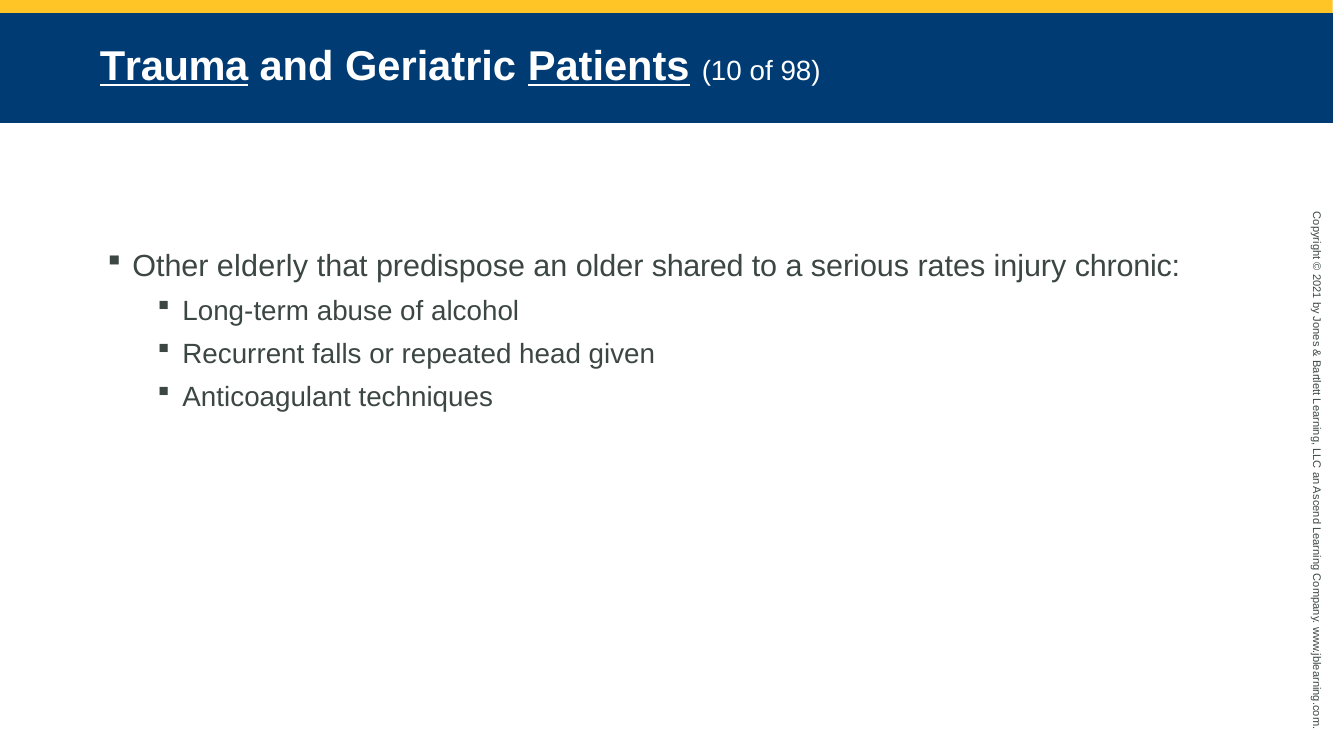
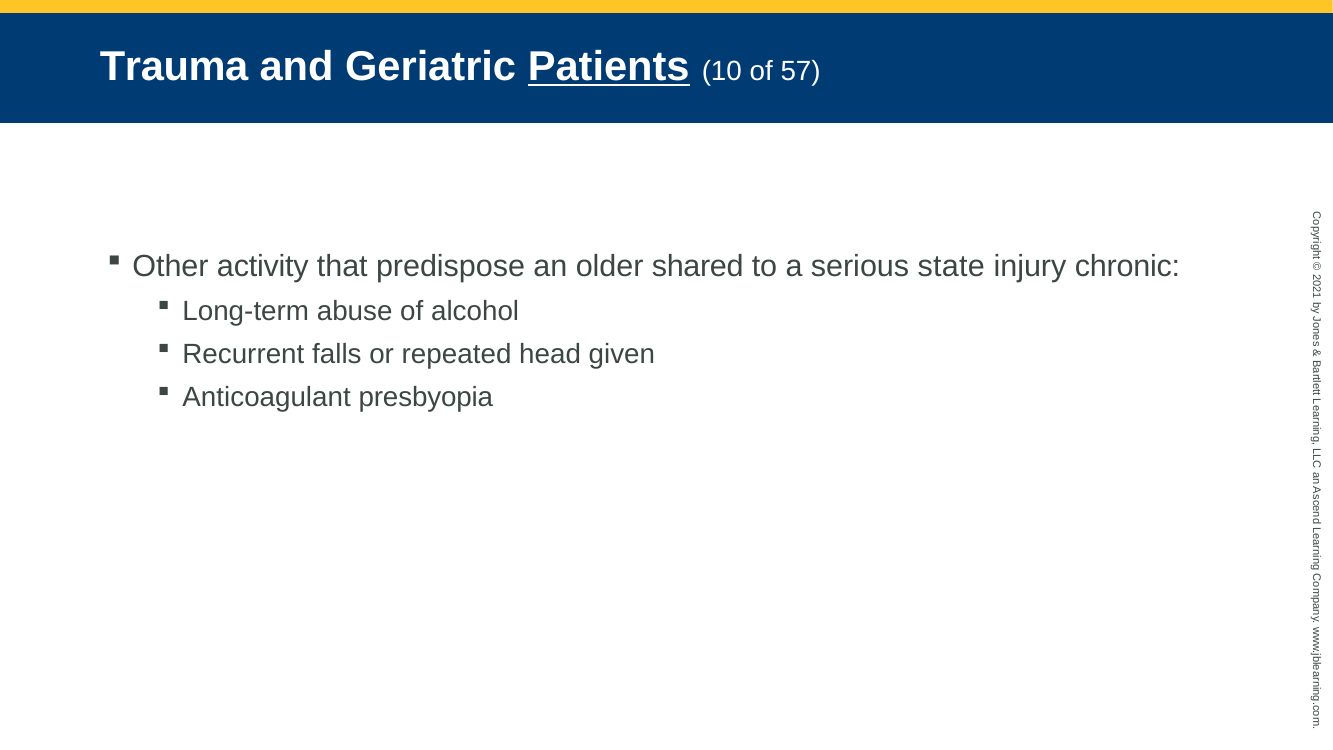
Trauma underline: present -> none (174, 67)
98: 98 -> 57 (801, 72)
elderly: elderly -> activity (263, 266)
rates: rates -> state (951, 266)
techniques: techniques -> presbyopia (426, 397)
